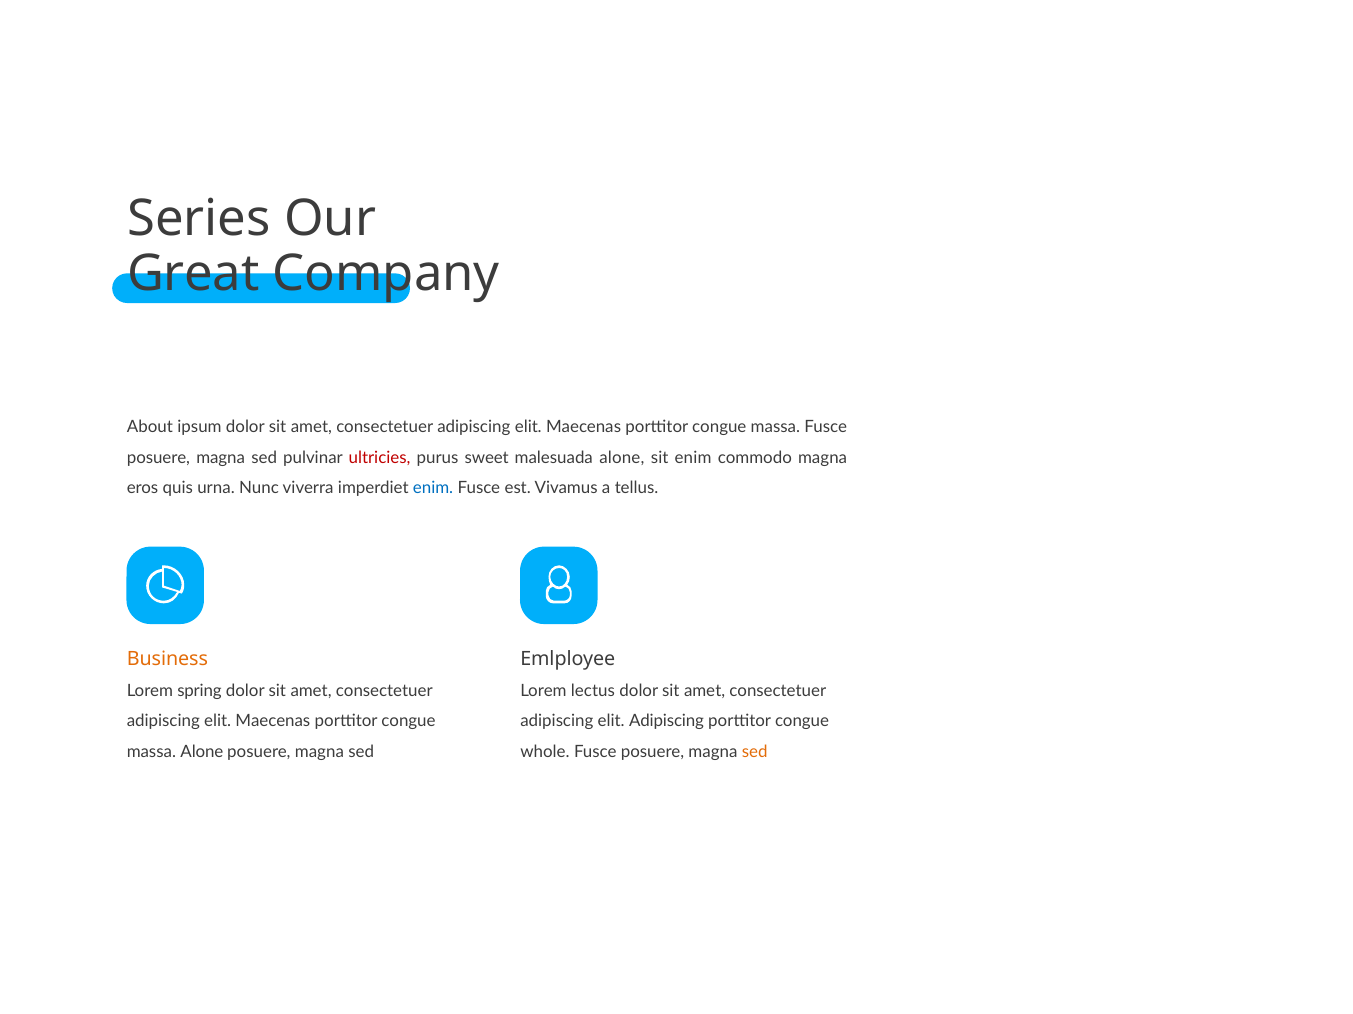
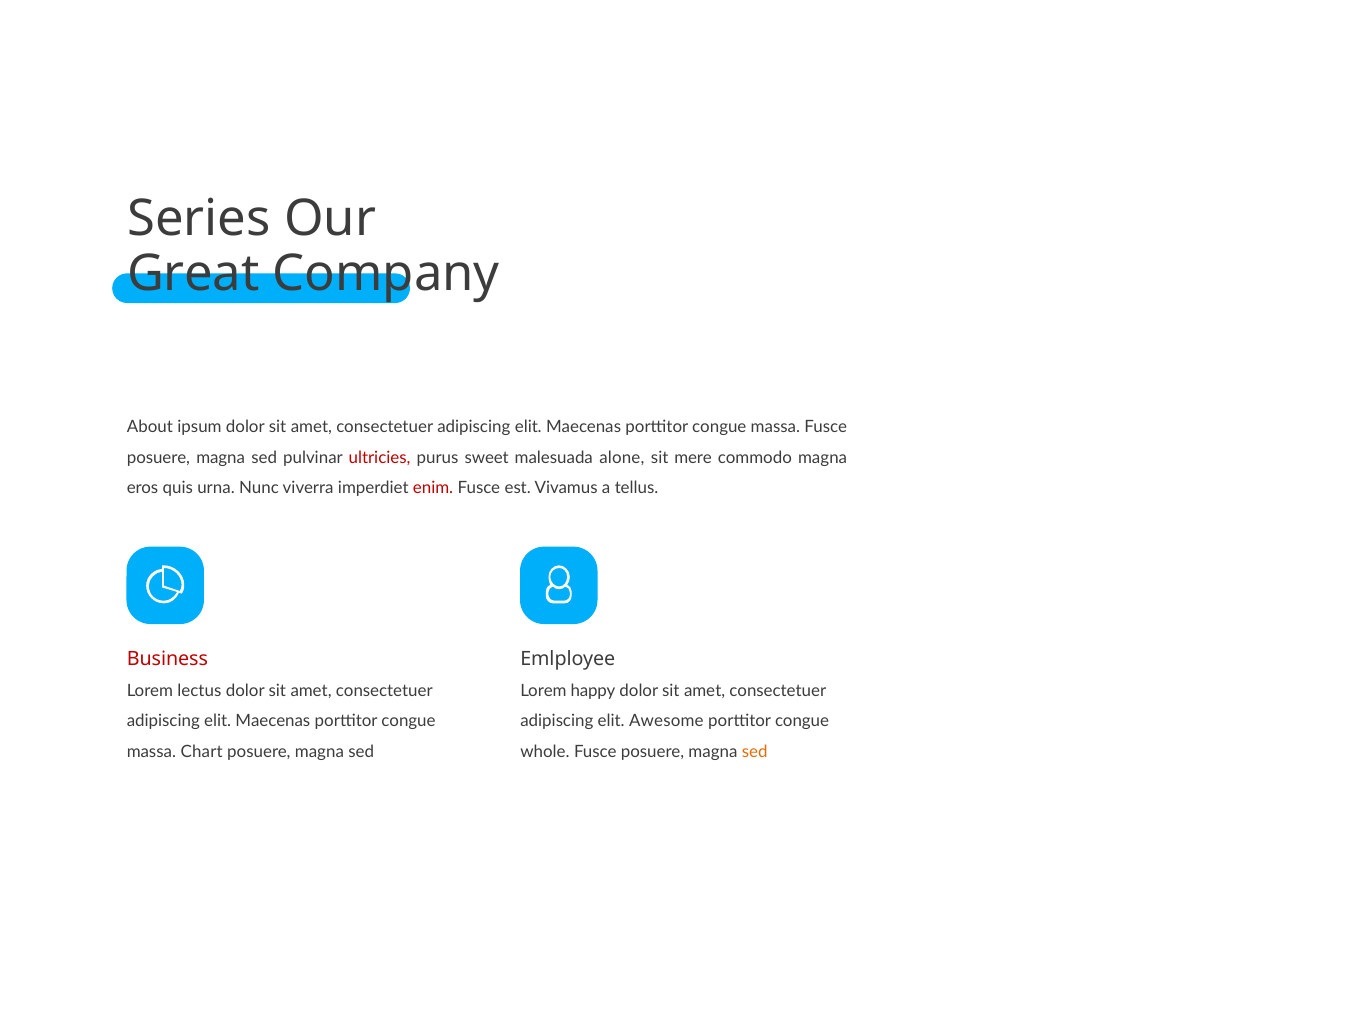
sit enim: enim -> mere (693, 458)
enim colour: blue -> red (433, 489)
Business colour: orange -> red (167, 660)
spring: spring -> lectus (199, 691)
lectus: lectus -> happy (593, 691)
elit Adipiscing: Adipiscing -> Awesome (666, 722)
massa Alone: Alone -> Chart (202, 752)
